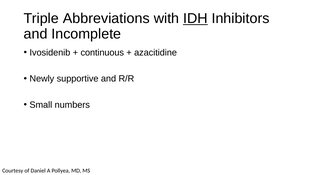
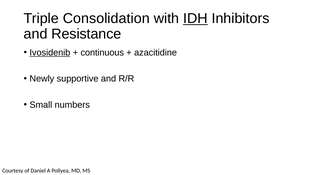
Abbreviations: Abbreviations -> Consolidation (106, 18)
Incomplete: Incomplete -> Resistance (86, 34)
Ivosidenib underline: none -> present (50, 53)
